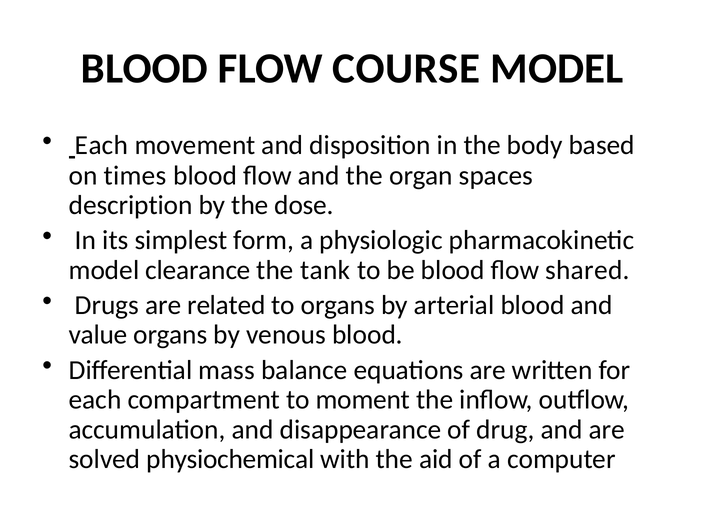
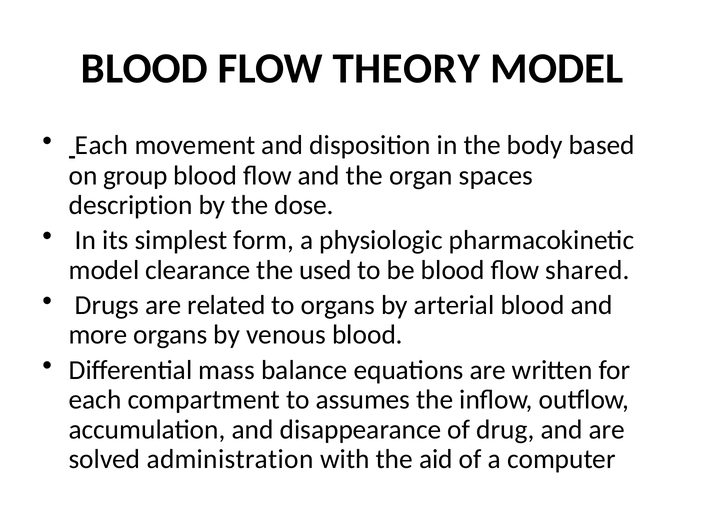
COURSE: COURSE -> THEORY (406, 68)
times: times -> group (136, 175)
tank: tank -> used (326, 270)
value: value -> more (98, 335)
moment: moment -> assumes (363, 400)
physiochemical: physiochemical -> administration (230, 459)
